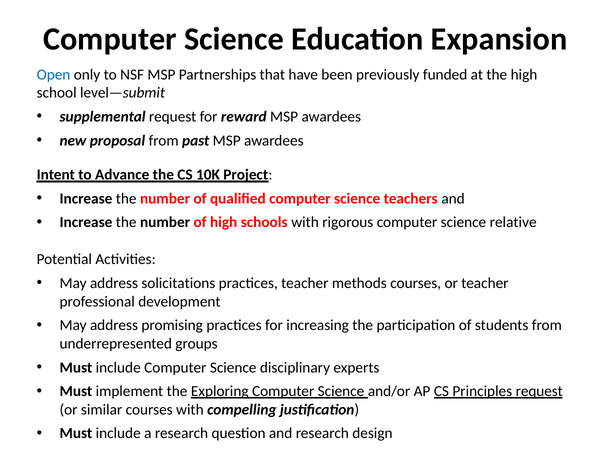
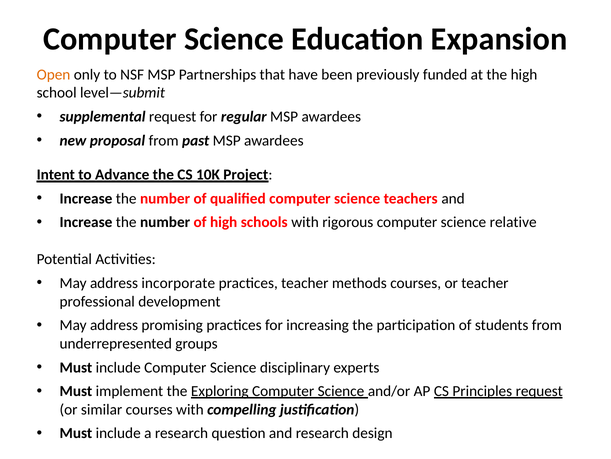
Open colour: blue -> orange (54, 74)
reward: reward -> regular (244, 116)
solicitations: solicitations -> incorporate (178, 283)
